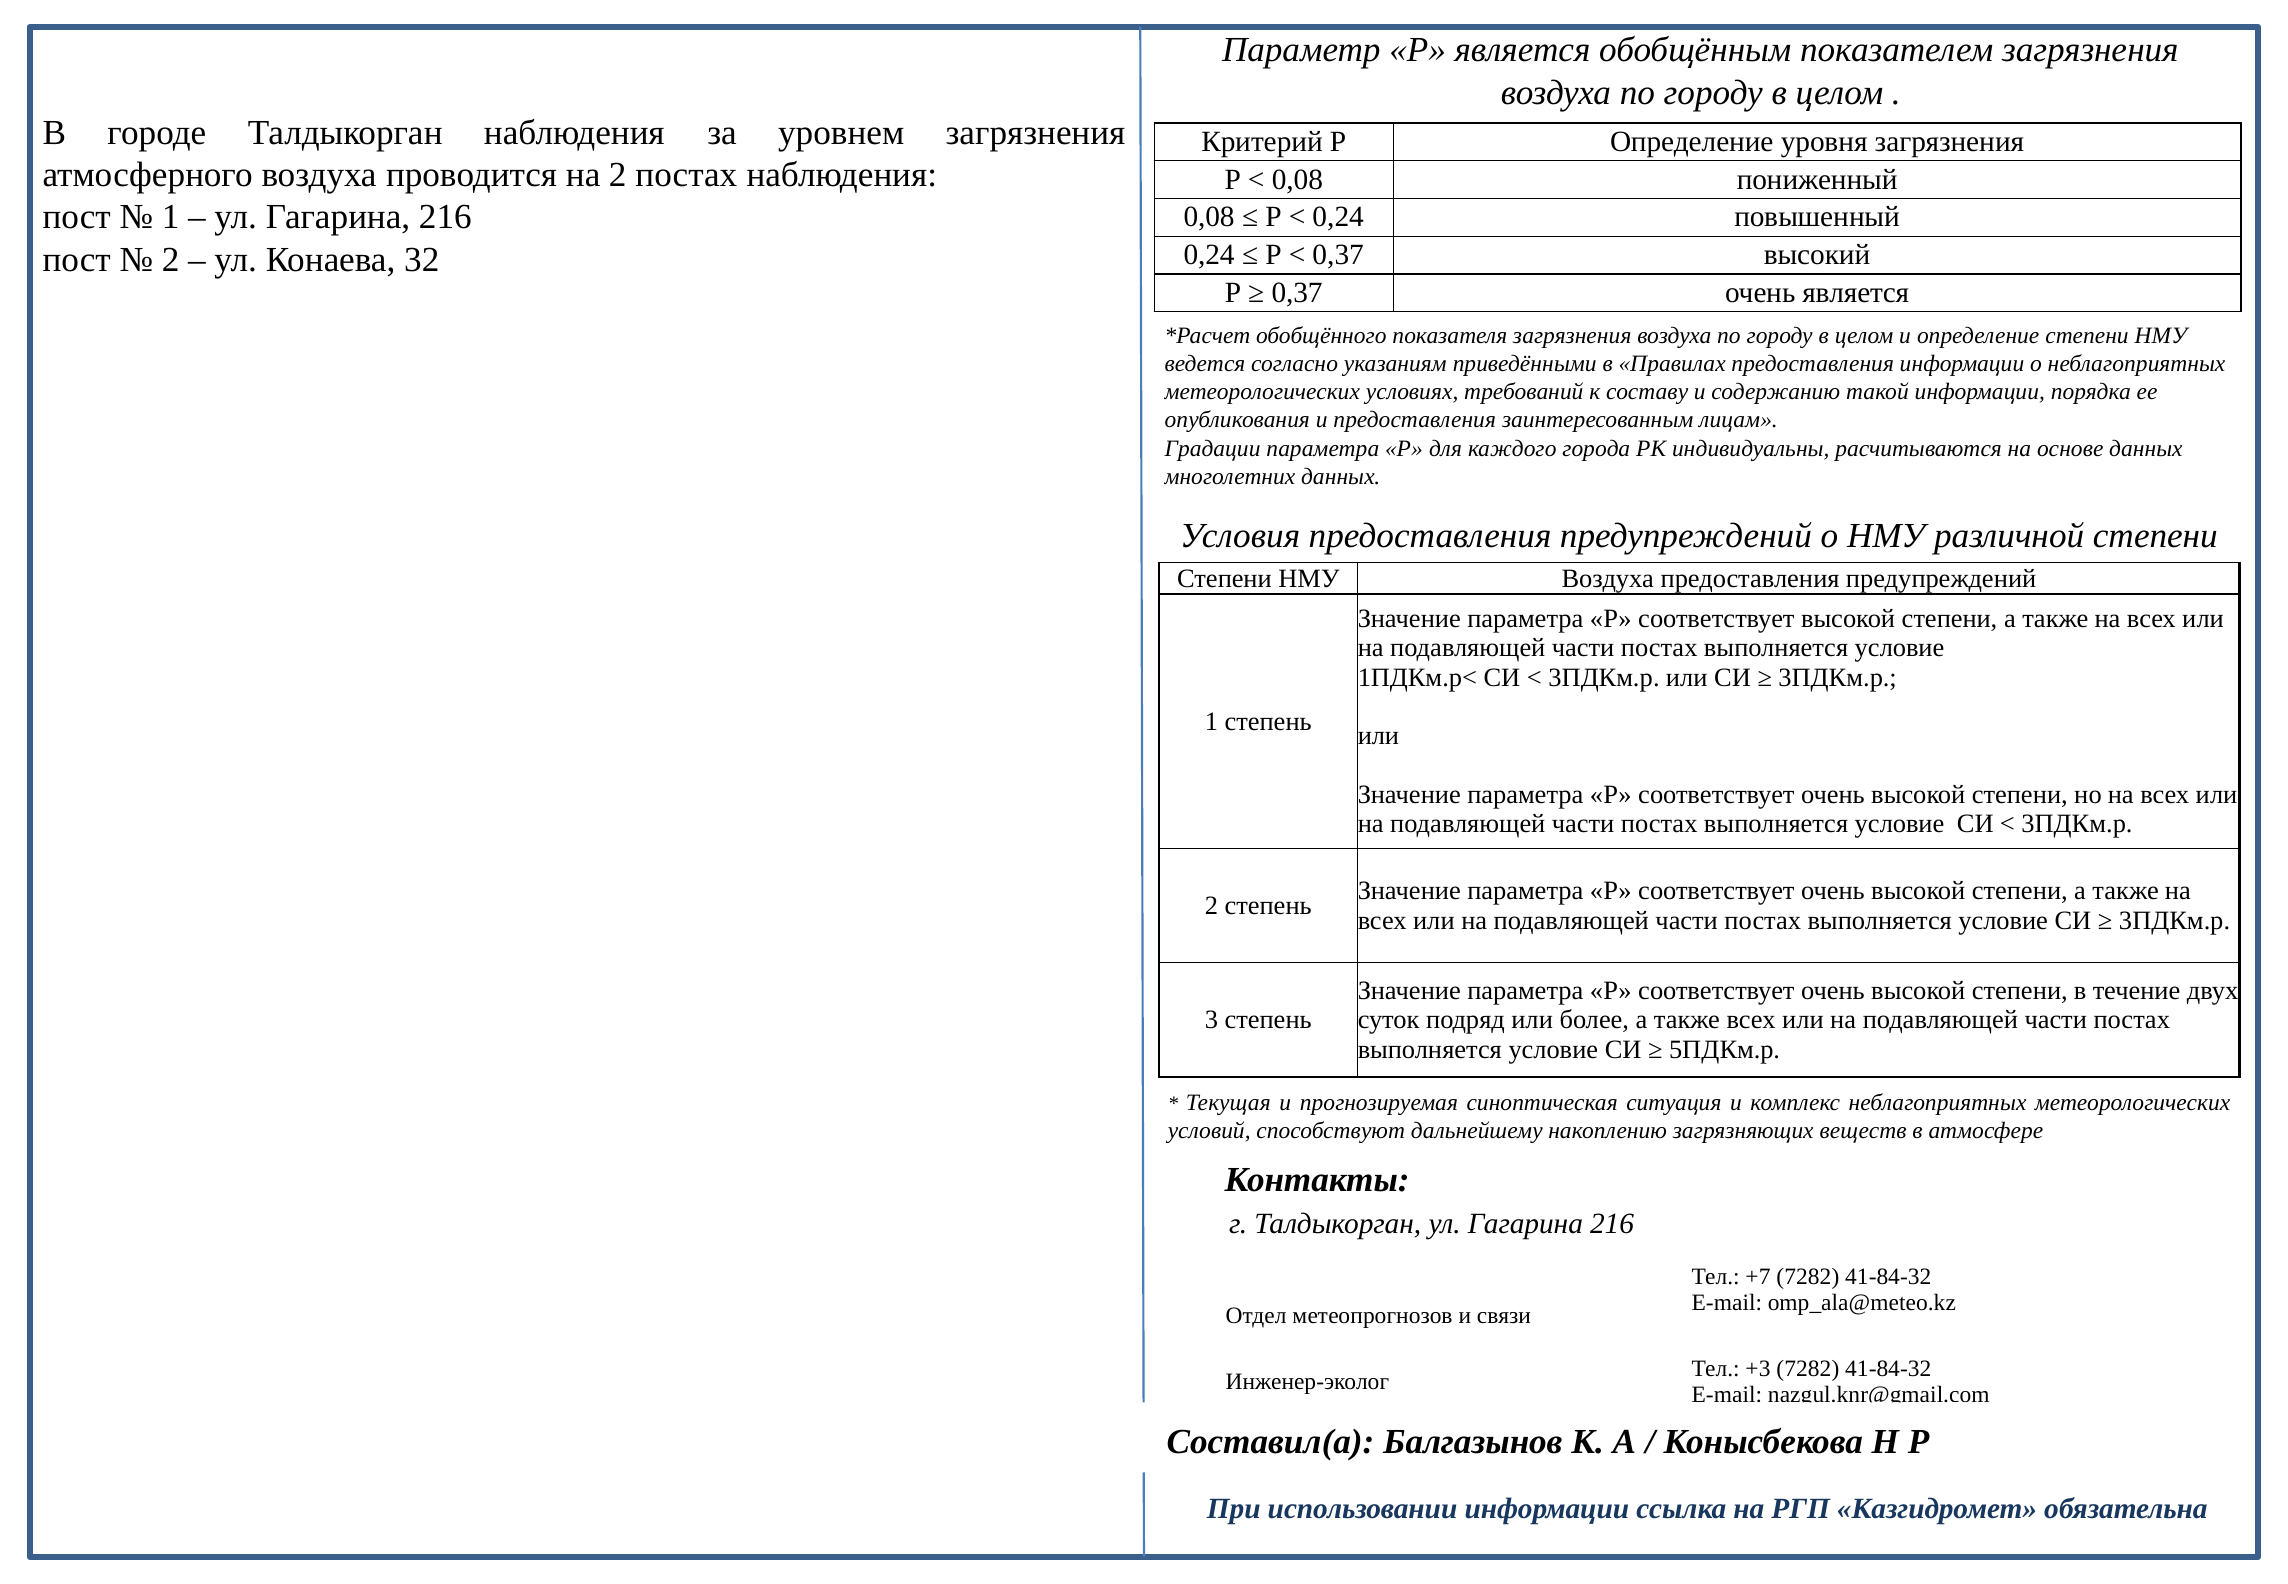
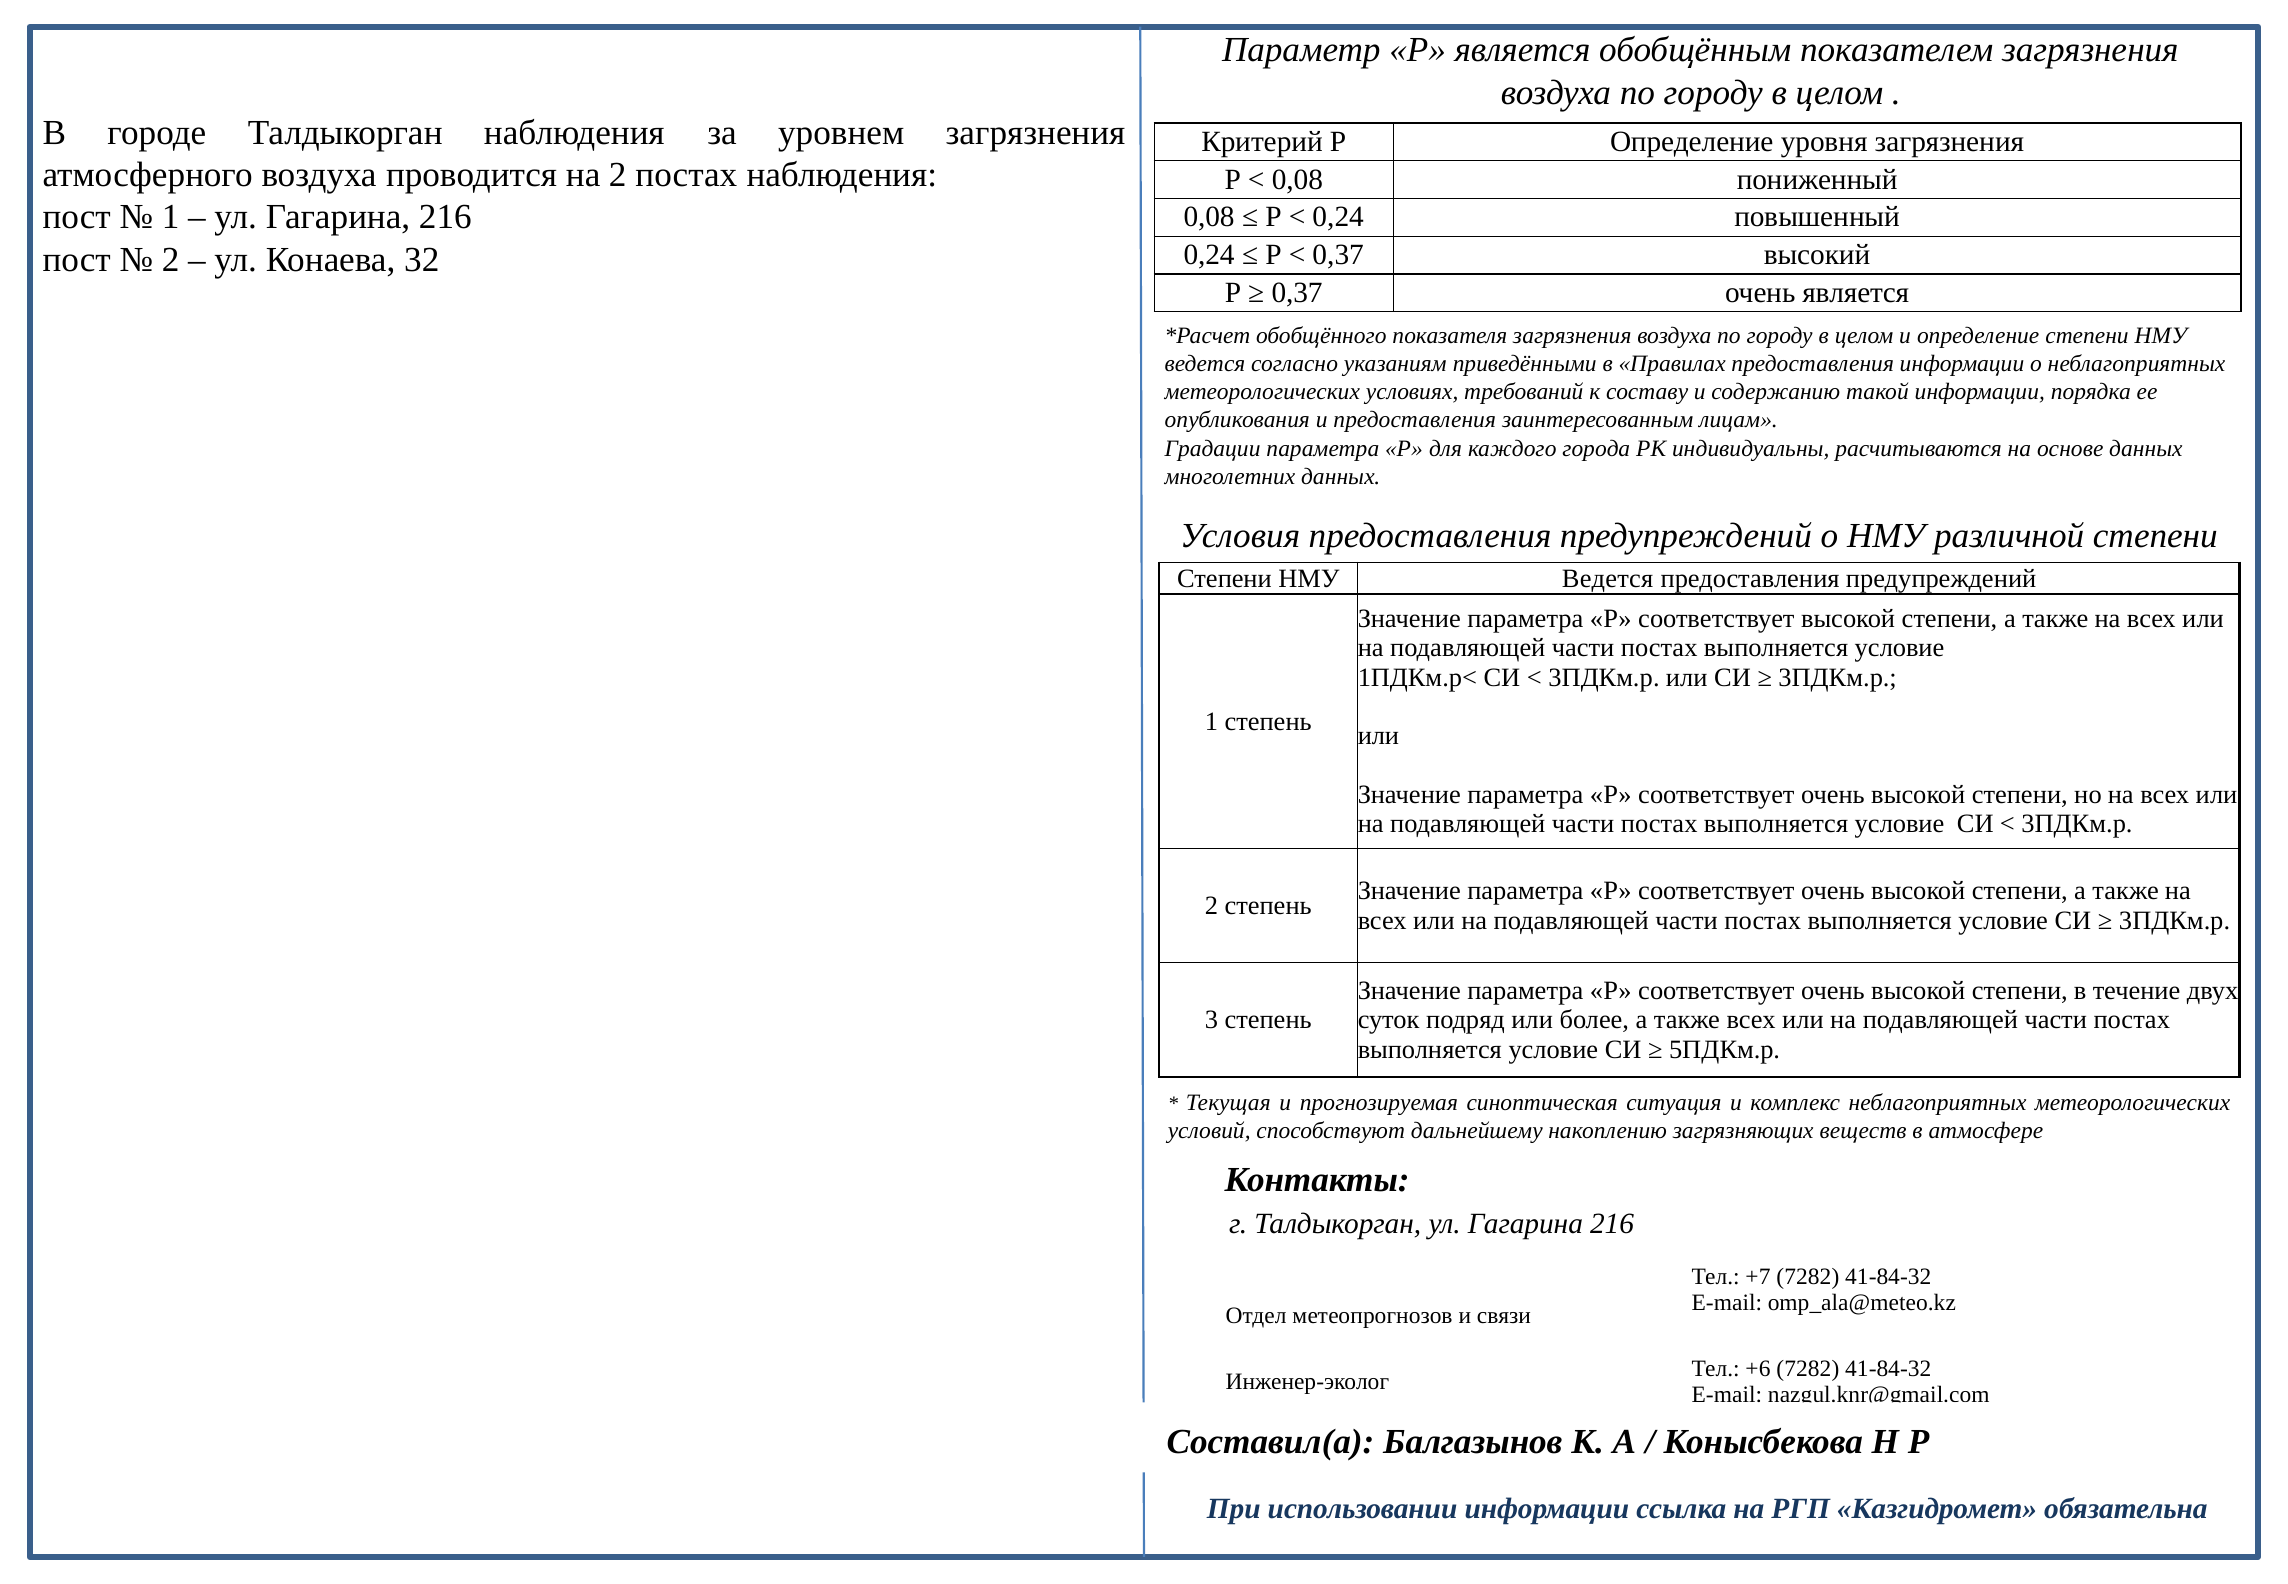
Воздуха: Воздуха -> Ведется (1608, 578)
+3: +3 -> +6 (1758, 1368)
